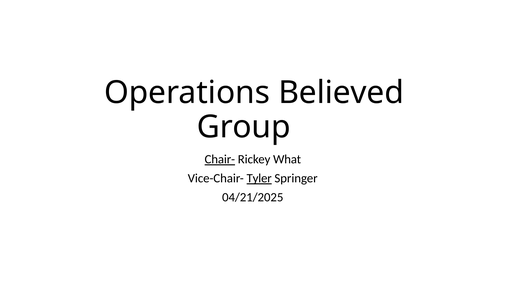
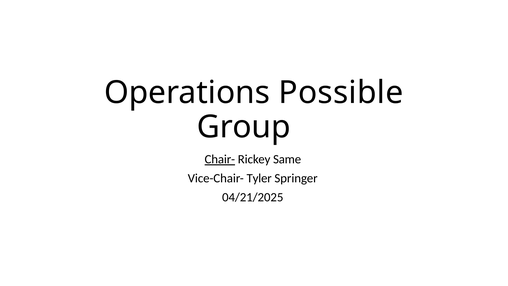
Believed: Believed -> Possible (341, 93)
What: What -> Same (287, 159)
Tyler underline: present -> none (259, 178)
